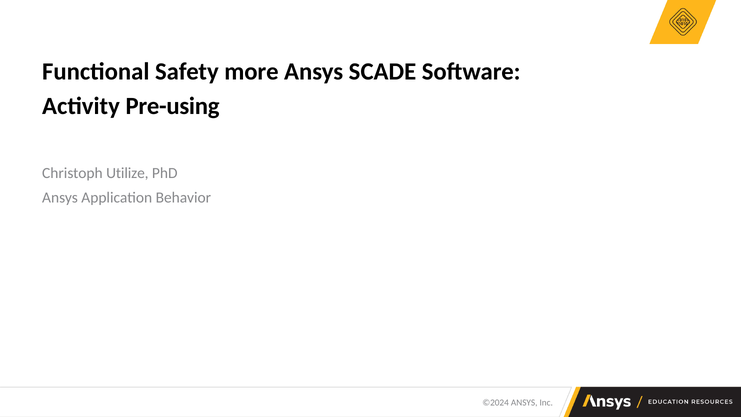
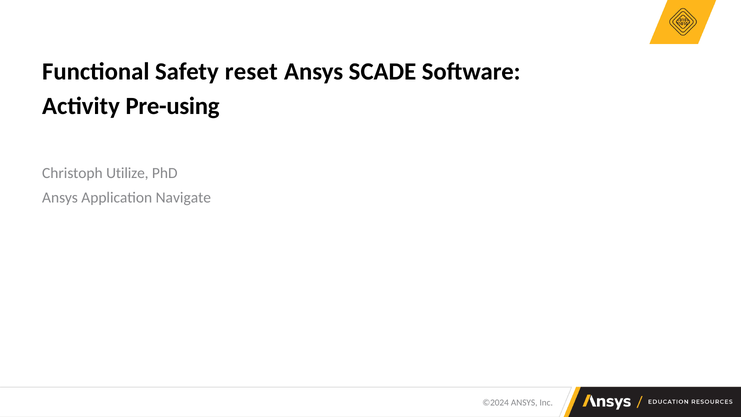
more: more -> reset (251, 72)
Behavior: Behavior -> Navigate (183, 198)
